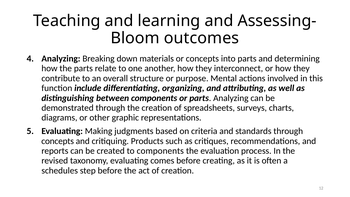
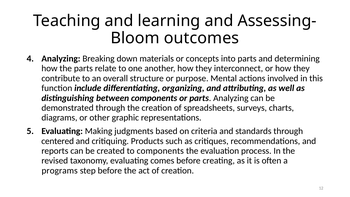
concepts: concepts -> centered (58, 141)
schedules: schedules -> programs (60, 170)
